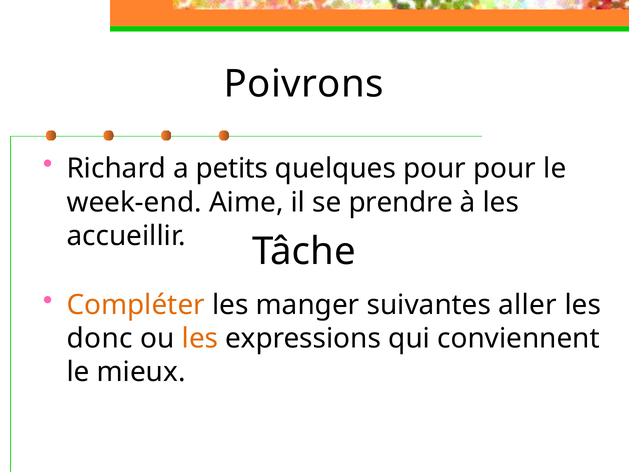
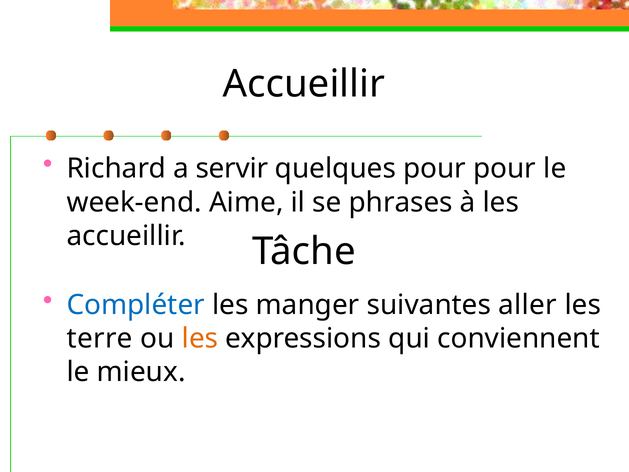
Poivrons: Poivrons -> Accueillir (304, 84)
petits: petits -> servir (232, 169)
prendre: prendre -> phrases (401, 202)
Compléter colour: orange -> blue (136, 305)
donc: donc -> terre (100, 338)
